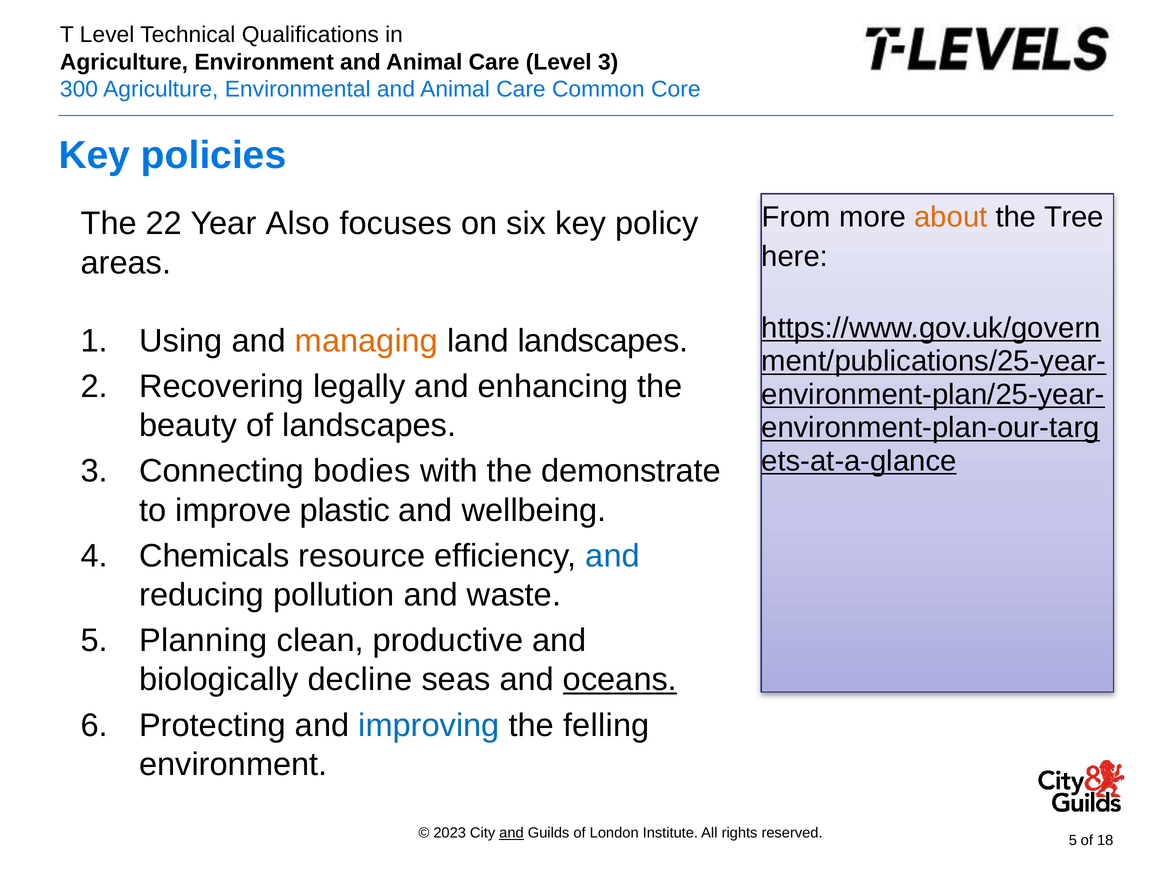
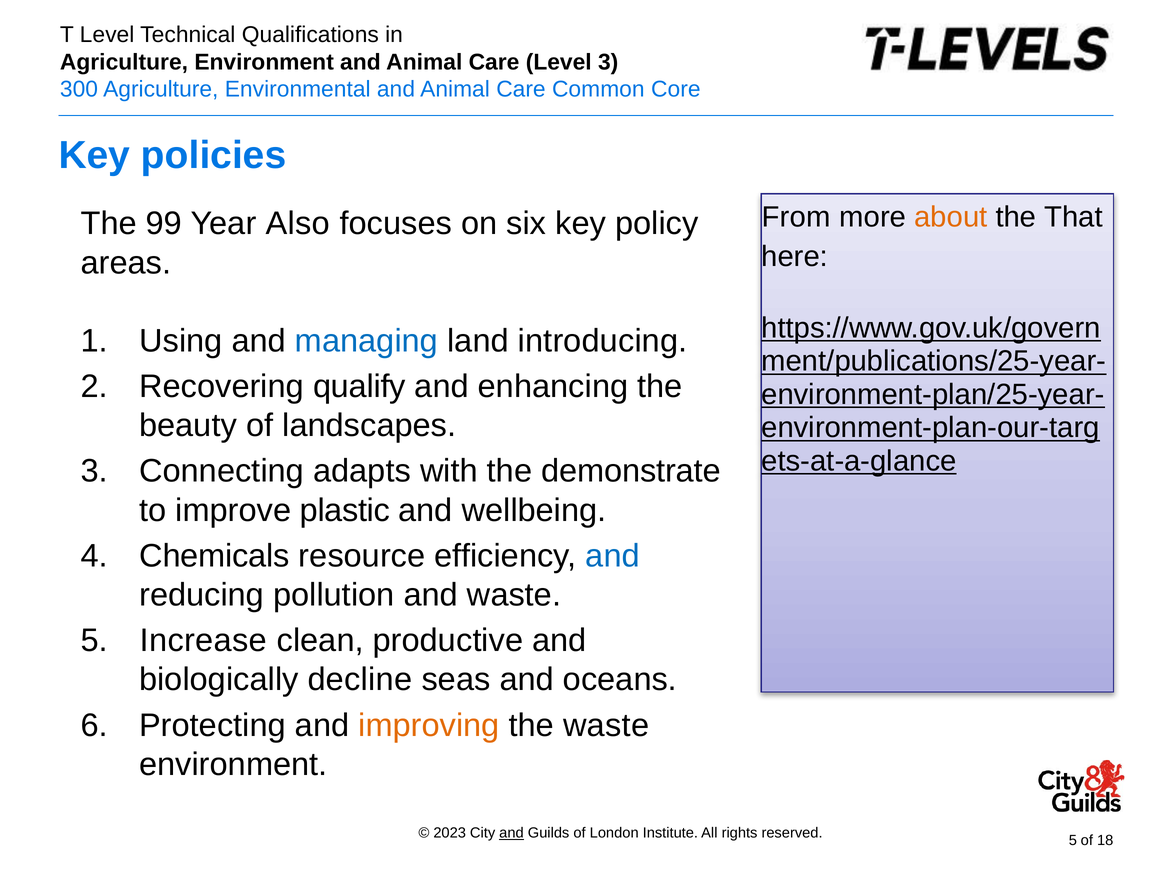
Tree: Tree -> That (1074, 217)
22: 22 -> 99 (164, 224)
managing colour: orange -> blue (366, 341)
land landscapes: landscapes -> introducing (603, 341)
legally: legally -> qualify (359, 387)
bodies: bodies -> adapts (362, 471)
Planning: Planning -> Increase (203, 641)
oceans underline: present -> none (620, 680)
improving colour: blue -> orange (429, 725)
the felling: felling -> waste (606, 725)
